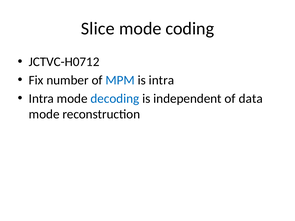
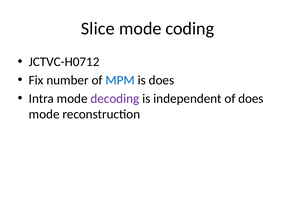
is intra: intra -> does (161, 80)
decoding colour: blue -> purple (115, 99)
of data: data -> does (251, 99)
